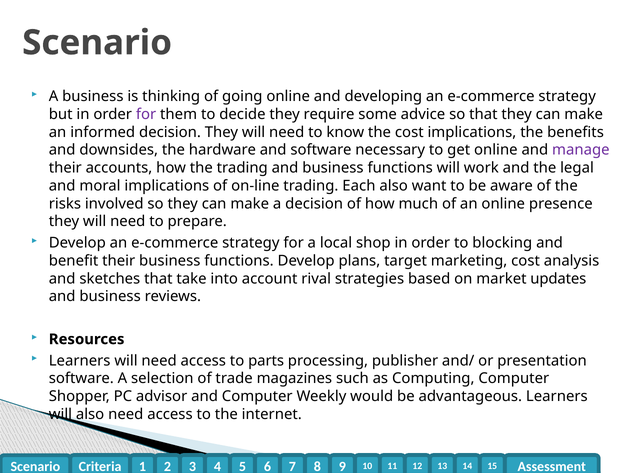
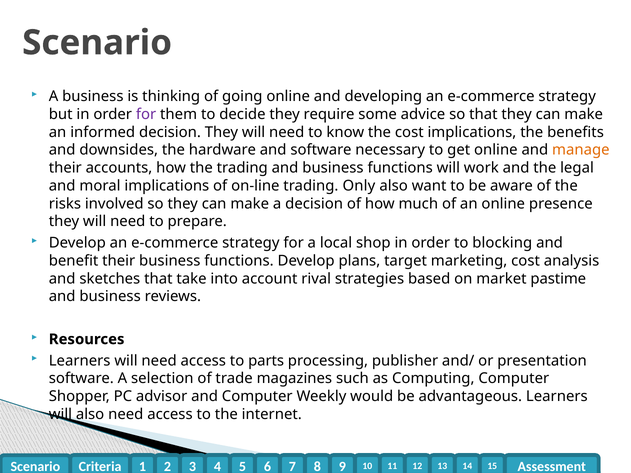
manage colour: purple -> orange (581, 150)
Each: Each -> Only (359, 186)
updates: updates -> pastime (558, 279)
